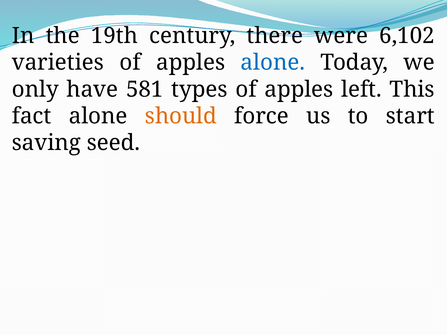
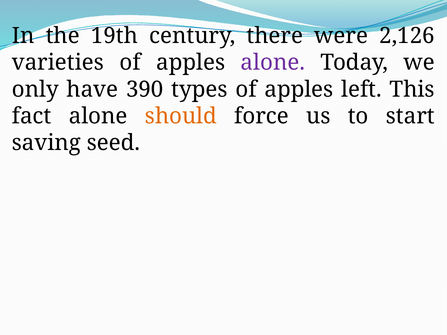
6,102: 6,102 -> 2,126 (407, 36)
alone colour: blue -> purple (273, 63)
581: 581 -> 390 (145, 89)
